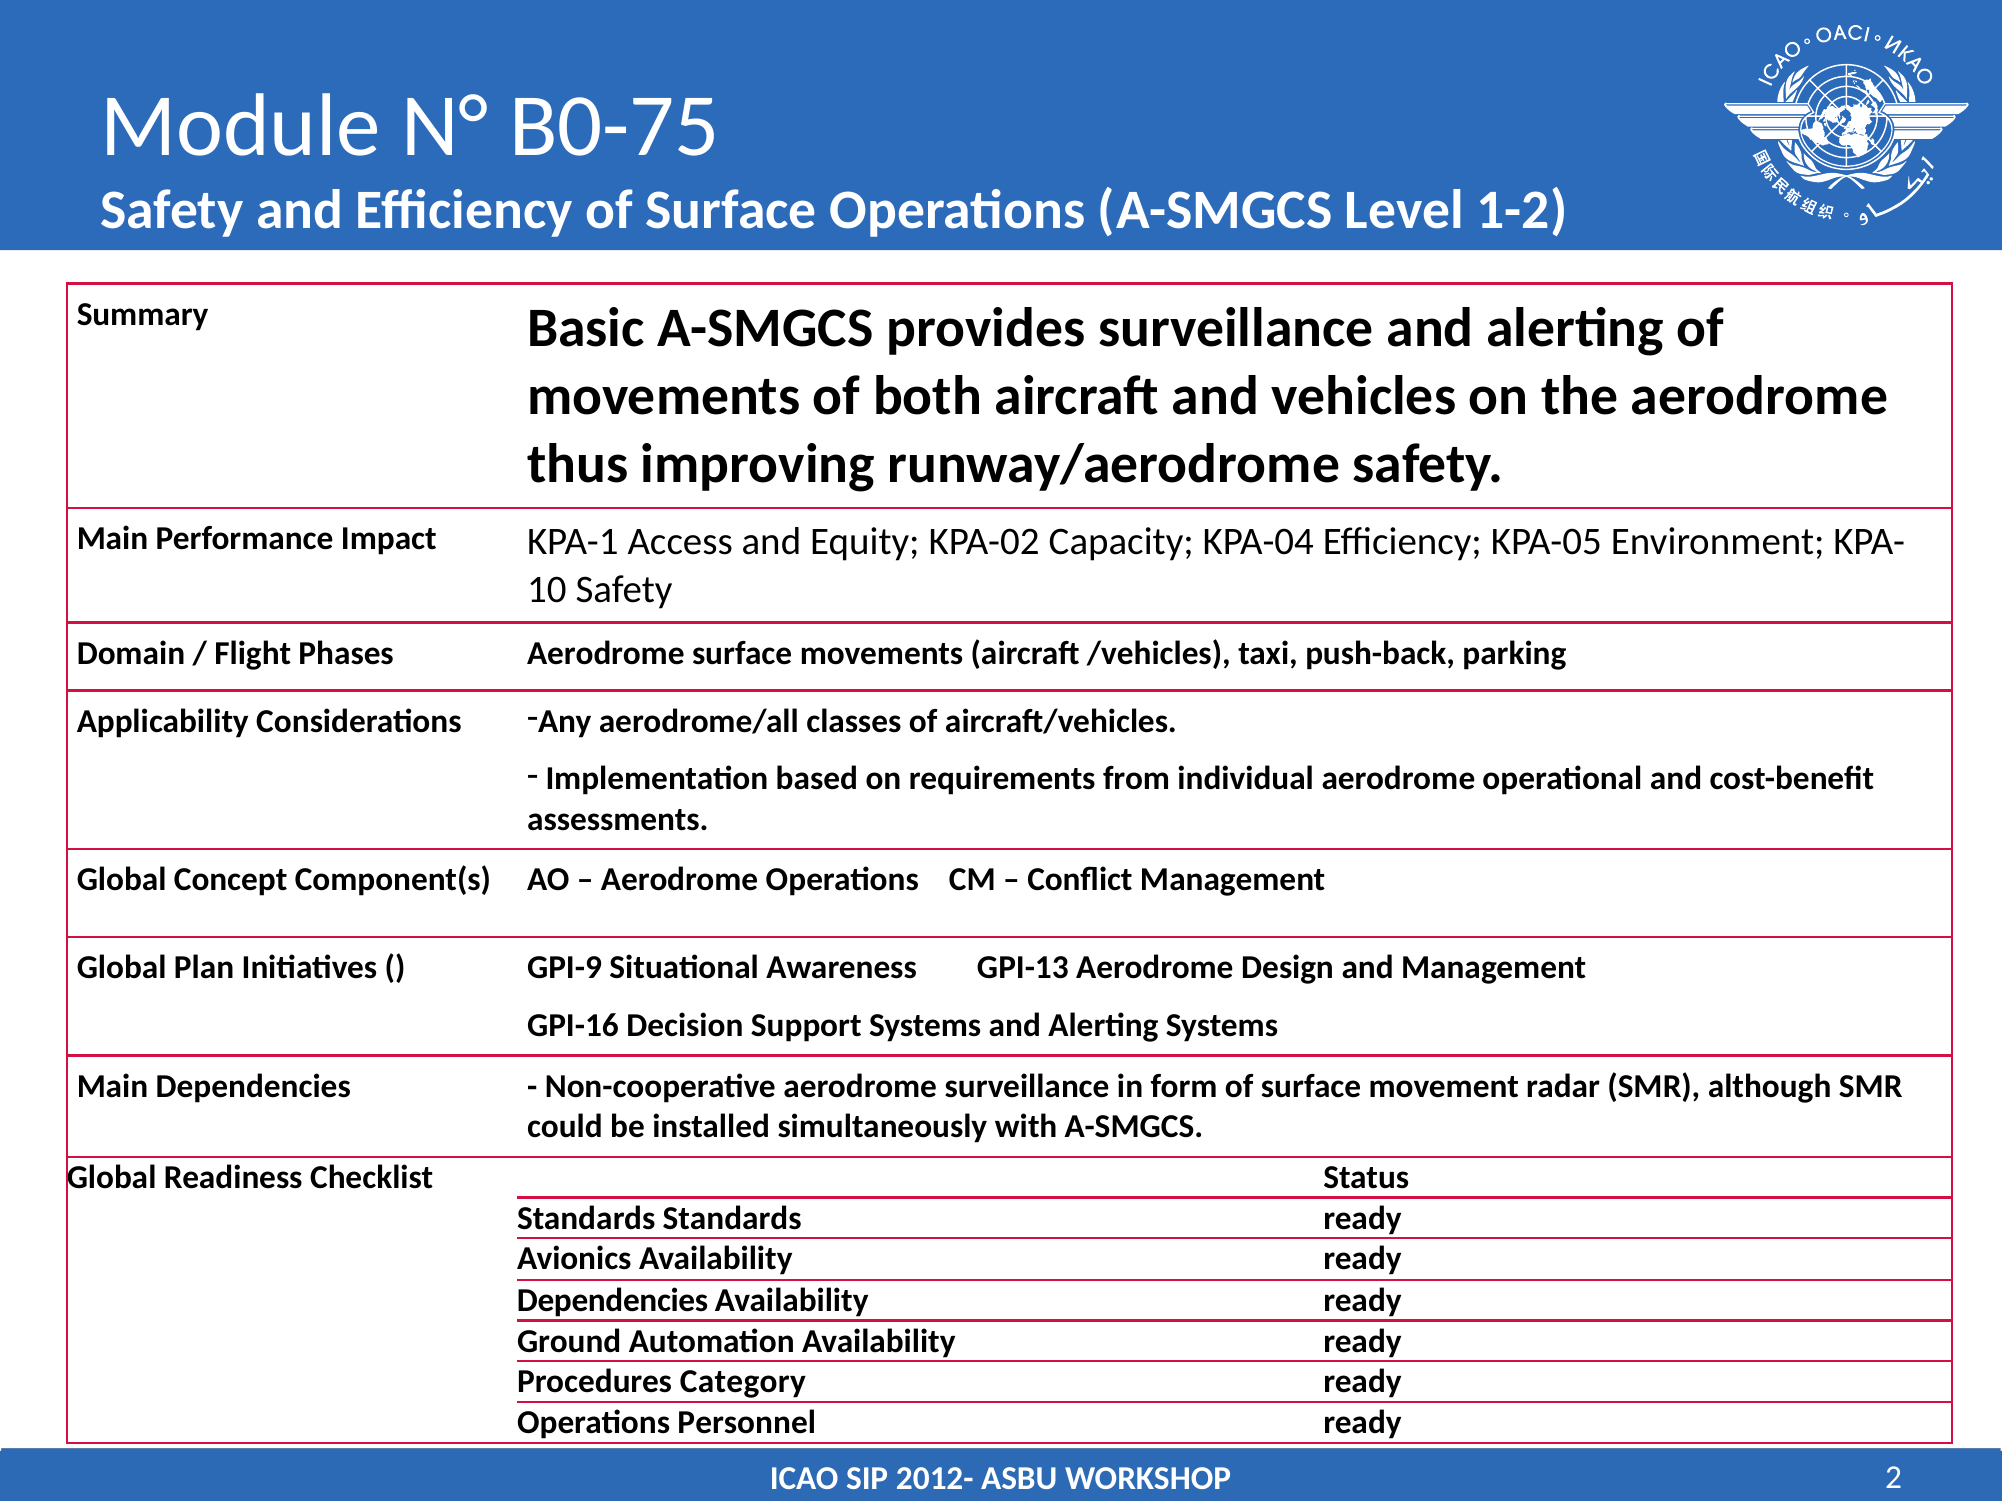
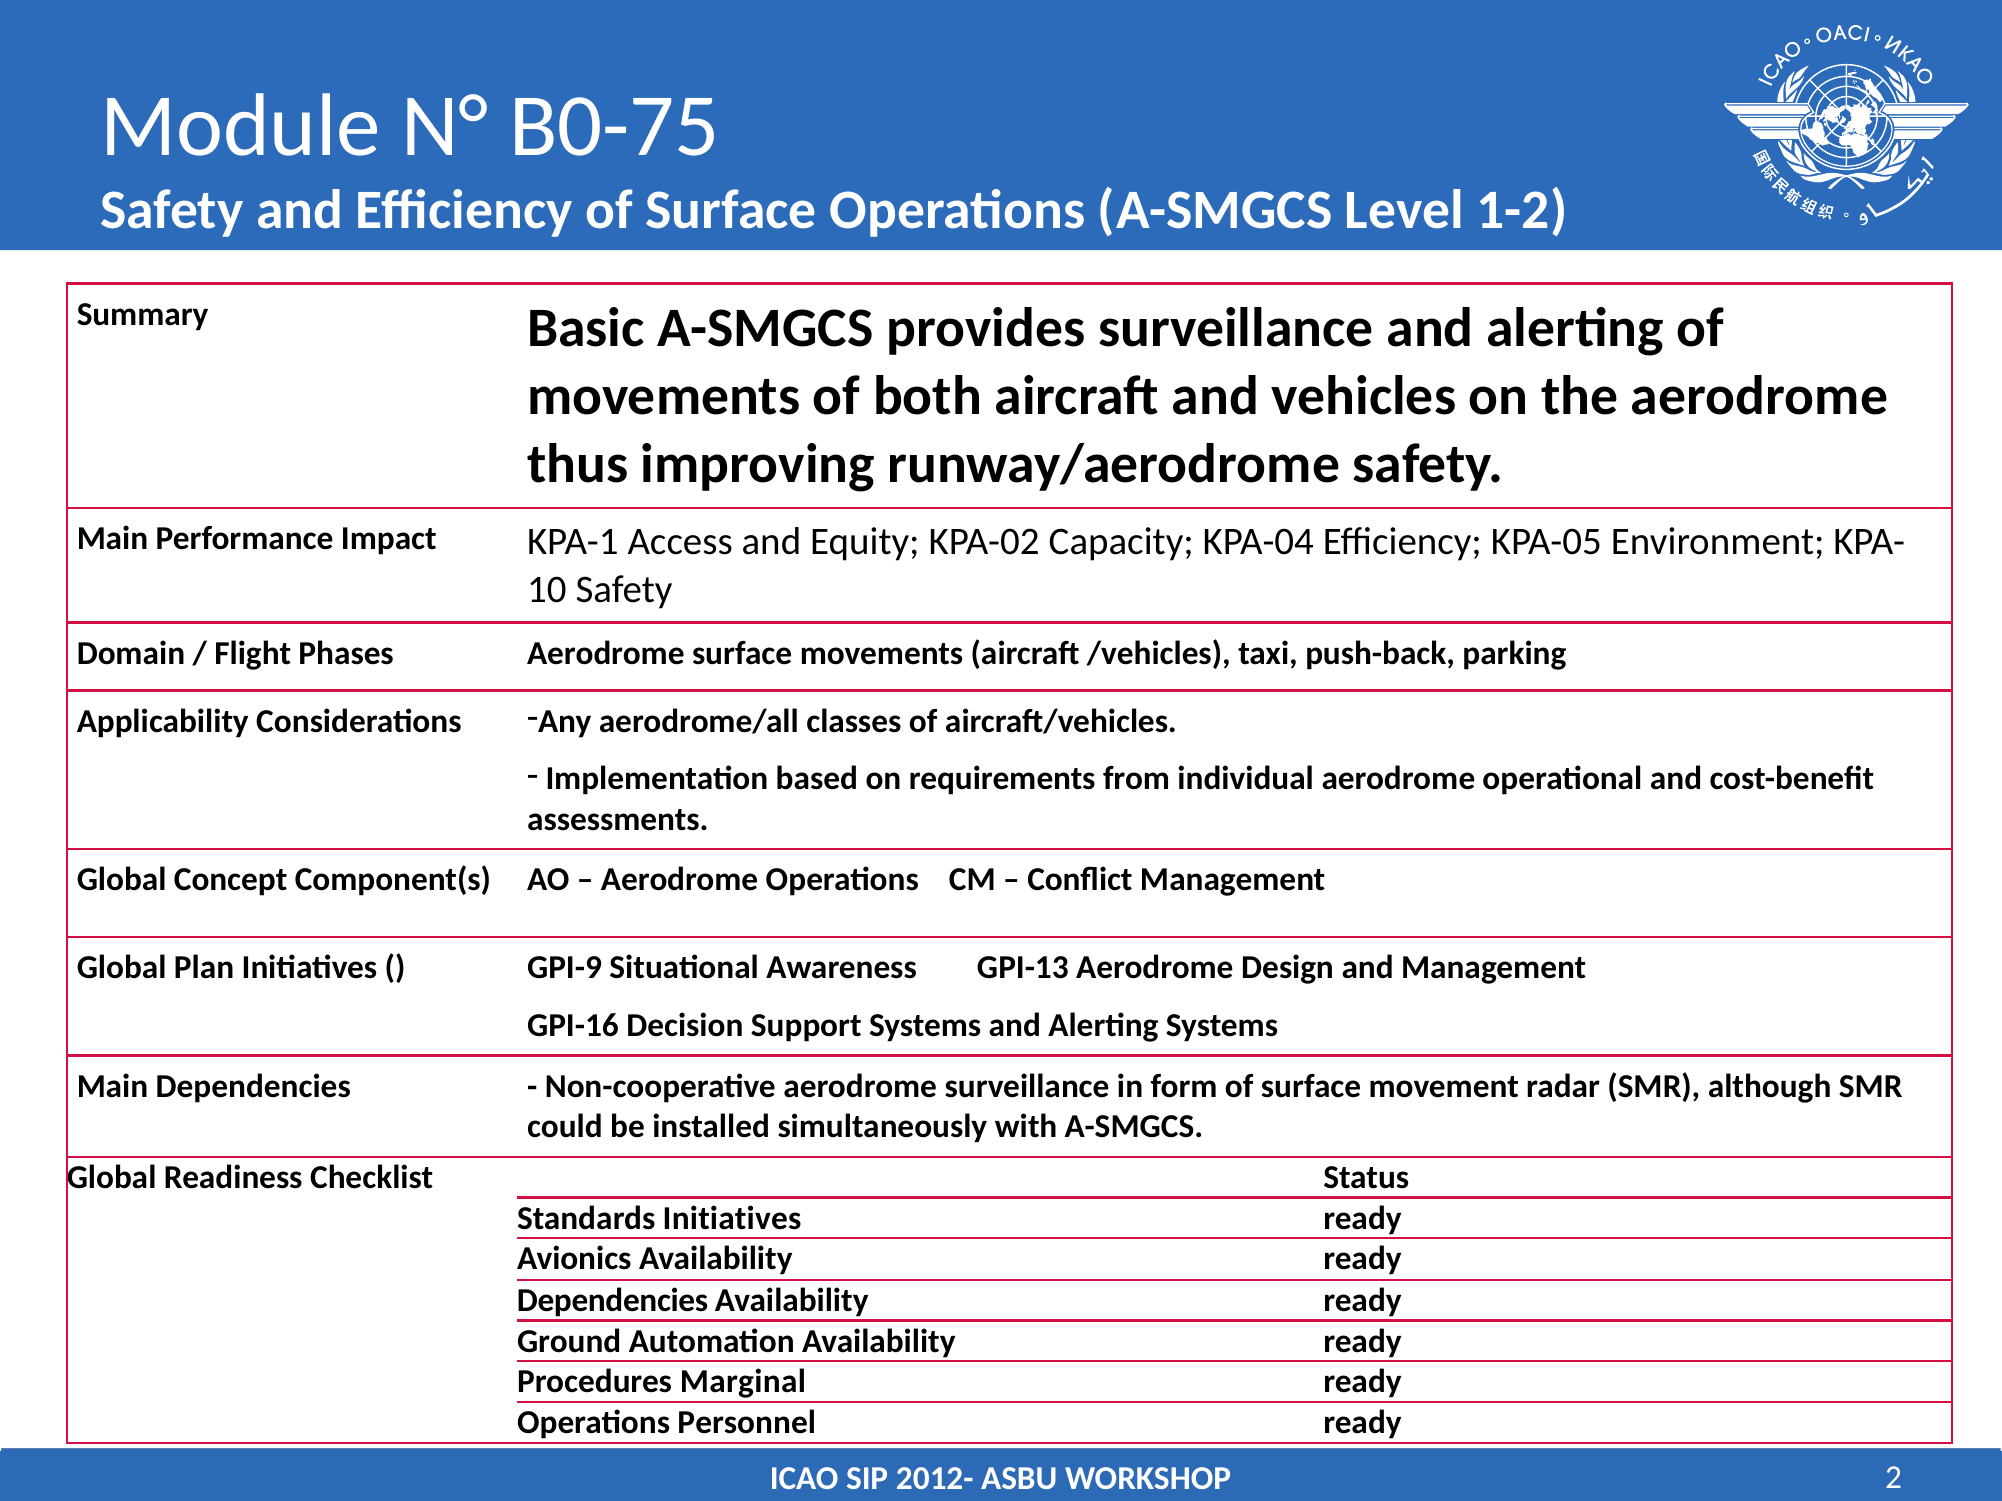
Standards Standards: Standards -> Initiatives (732, 1219)
Category: Category -> Marginal (743, 1382)
